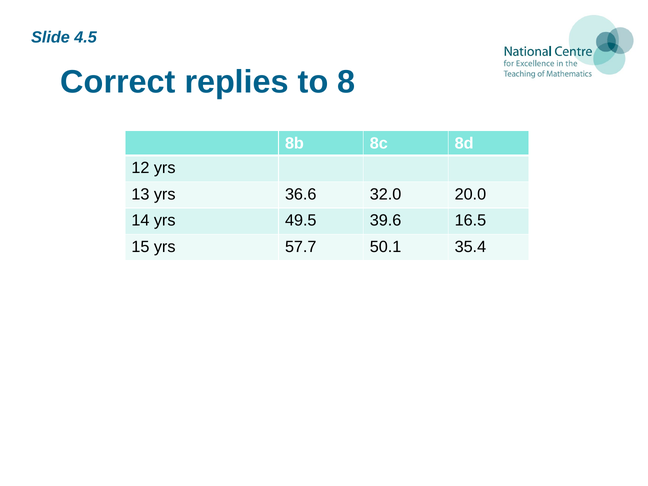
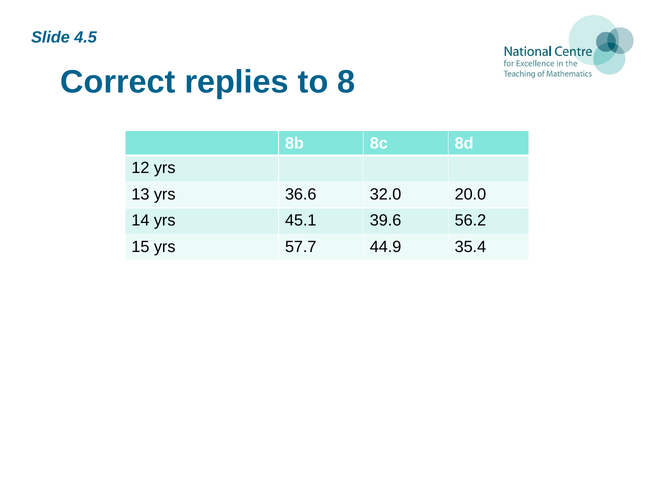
49.5: 49.5 -> 45.1 (301, 221)
16.5: 16.5 -> 56.2 (470, 221)
50.1: 50.1 -> 44.9 (386, 247)
